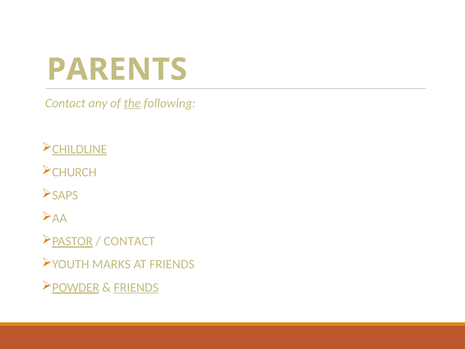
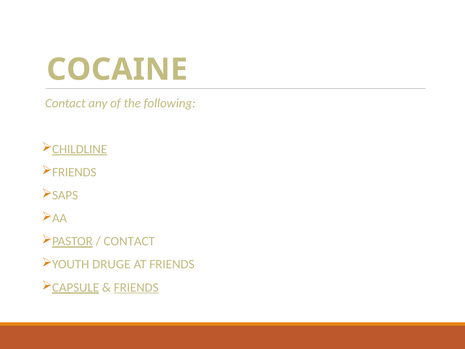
PARENTS: PARENTS -> COCAINE (117, 69)
the underline: present -> none (132, 103)
CHURCH: CHURCH -> FRIENDS (74, 172)
MARKS: MARKS -> DRUGE (111, 264)
POWDER: POWDER -> CAPSULE (76, 287)
